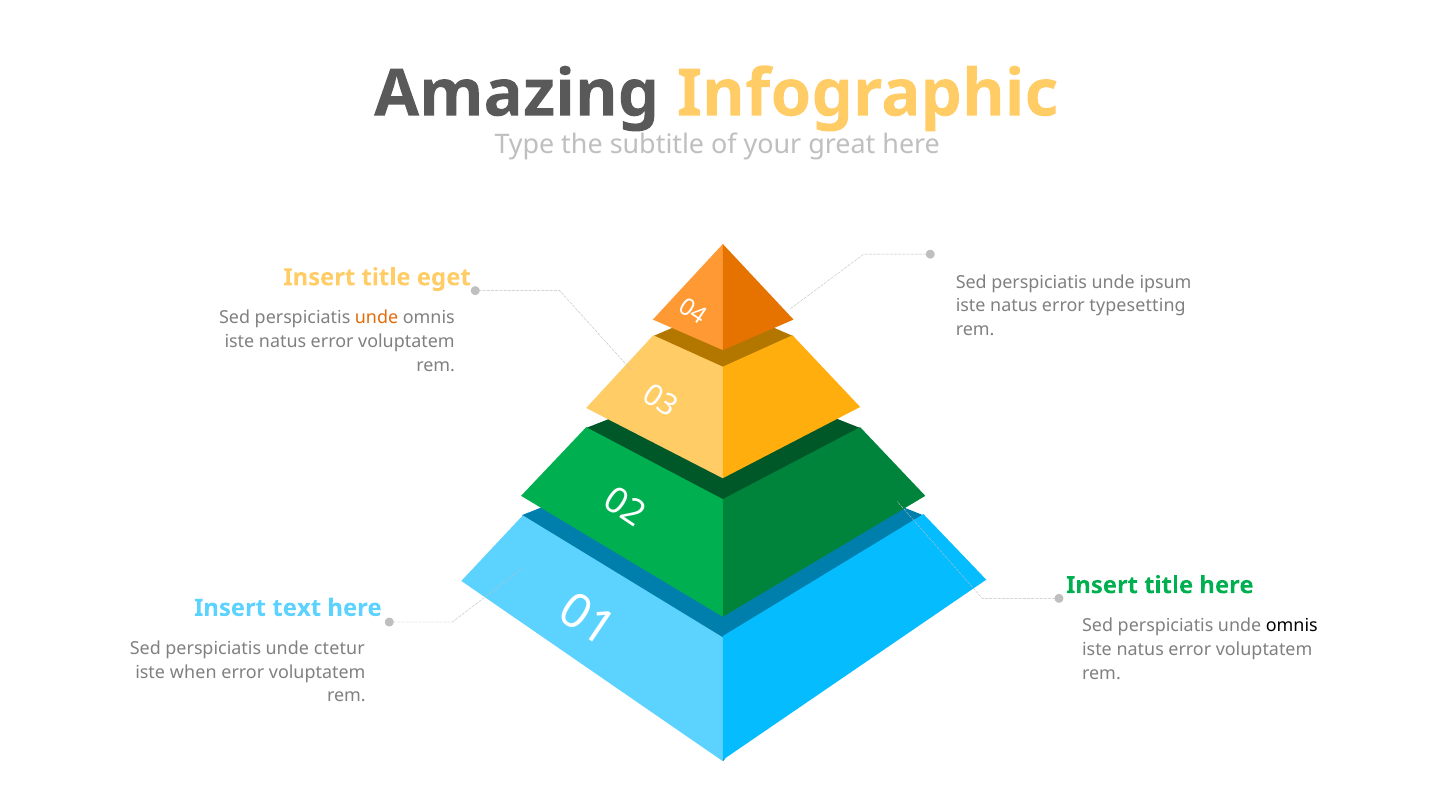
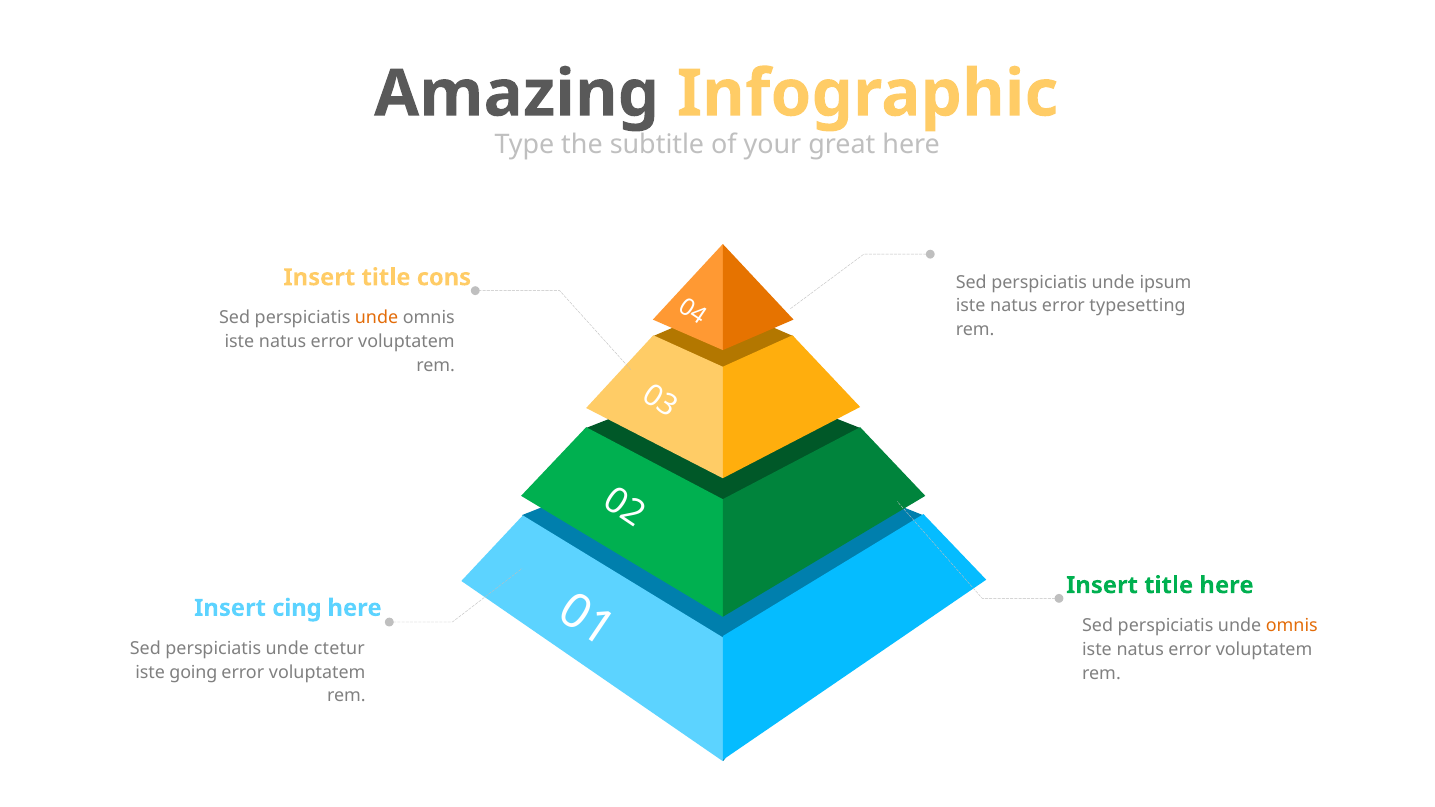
eget: eget -> cons (444, 277)
text: text -> cing (297, 608)
omnis colour: black -> orange (1292, 626)
when: when -> going (193, 672)
